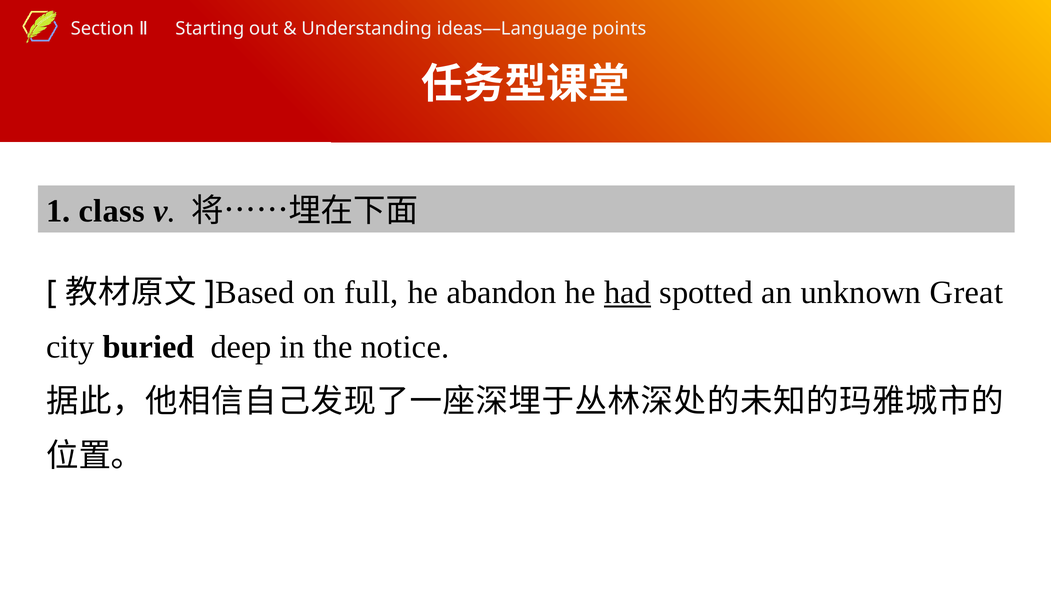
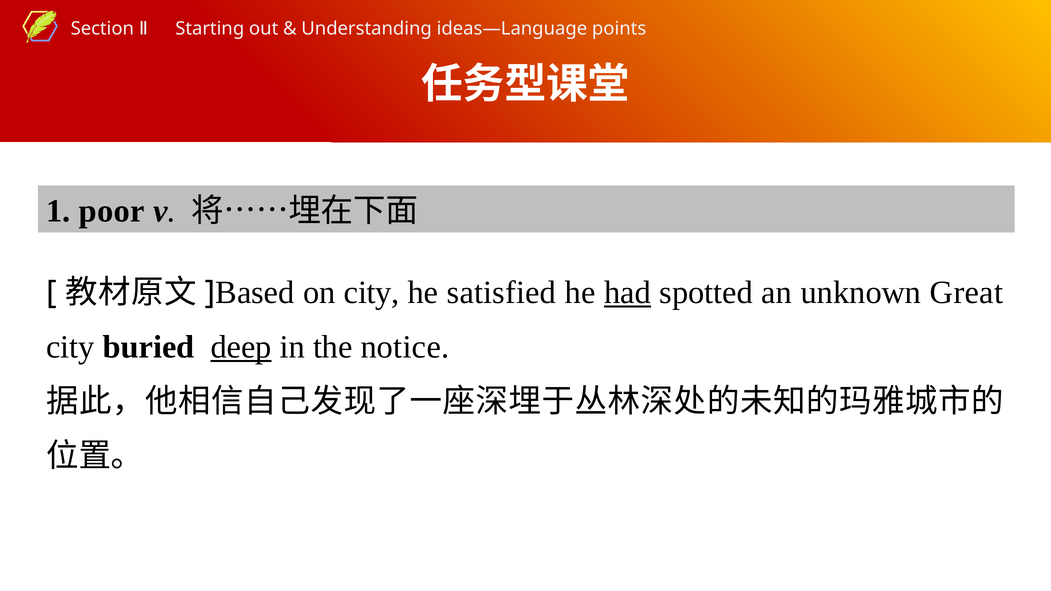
class: class -> poor (112, 211)
on full: full -> city (372, 292)
abandon: abandon -> satisfied (501, 292)
deep underline: none -> present (241, 347)
